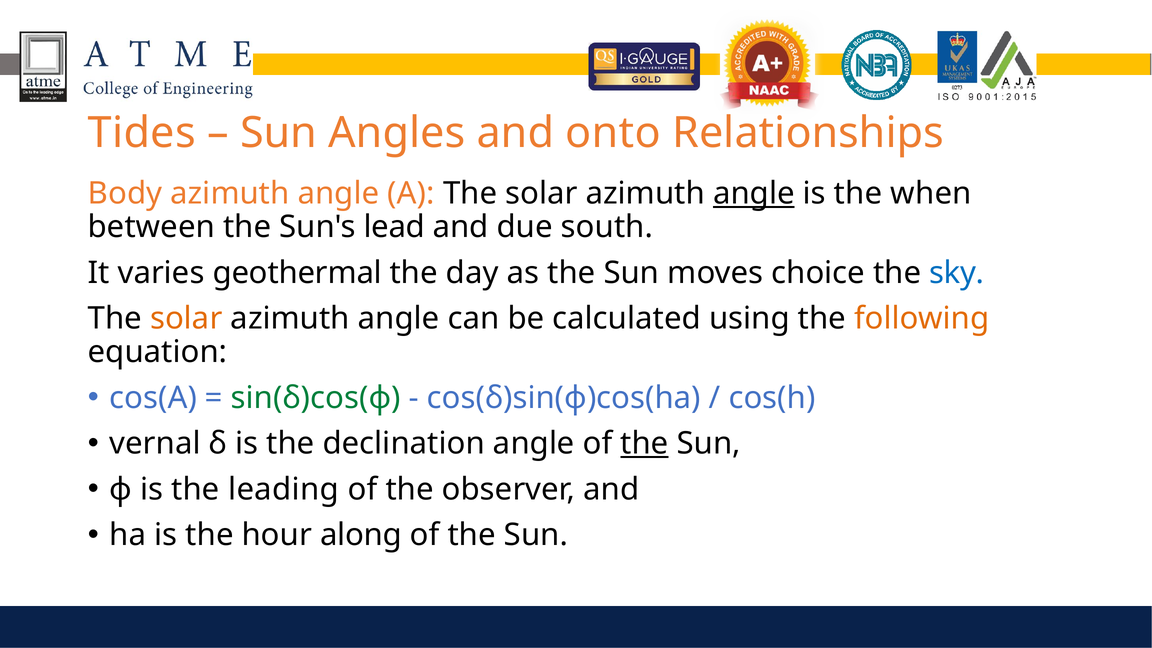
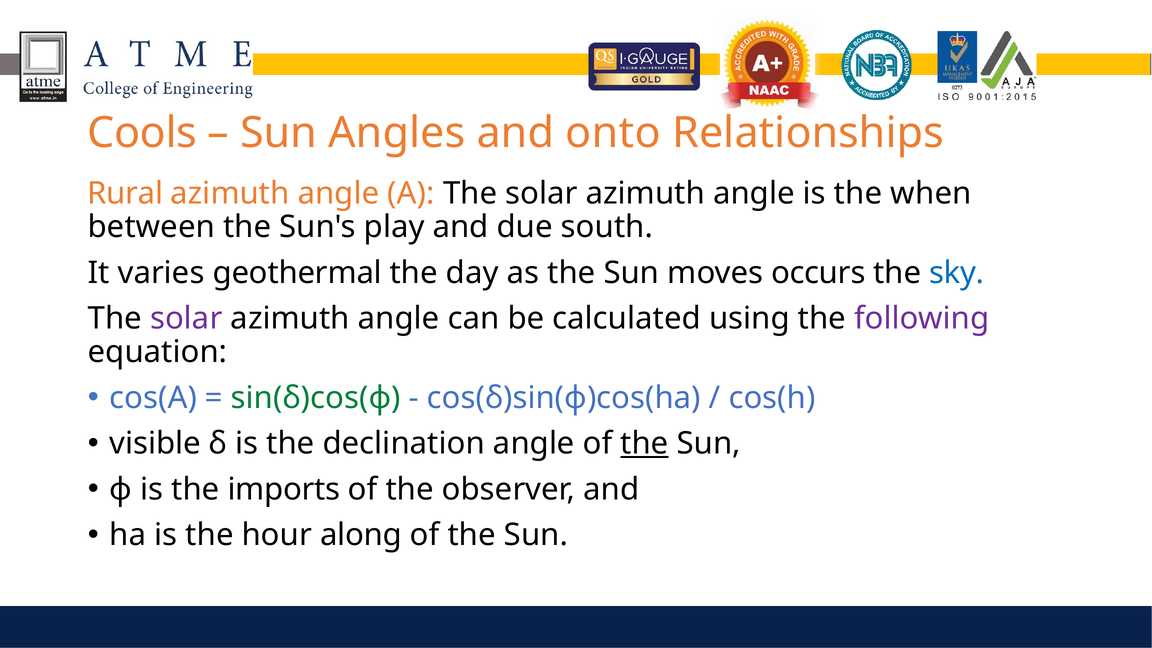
Tides: Tides -> Cools (142, 133)
Body: Body -> Rural (125, 193)
angle underline: present -> none (754, 193)
lead: lead -> play (394, 227)
choice: choice -> occurs (818, 273)
solar colour: orange -> purple (186, 318)
following colour: orange -> purple (922, 318)
vernal: vernal -> visible (155, 444)
leading: leading -> imports (284, 489)
